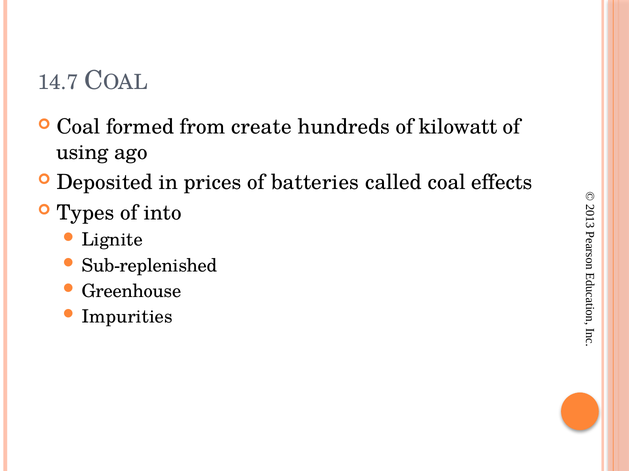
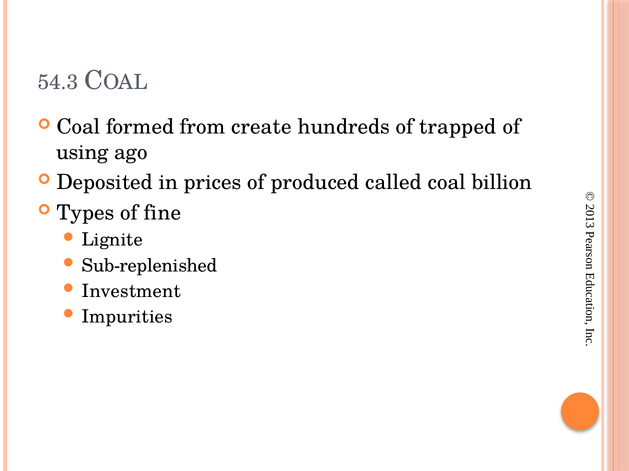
14.7: 14.7 -> 54.3 (58, 82)
kilowatt: kilowatt -> trapped (458, 127)
batteries: batteries -> produced (315, 183)
effects: effects -> billion (502, 183)
into: into -> fine (162, 213)
Greenhouse: Greenhouse -> Investment (131, 292)
